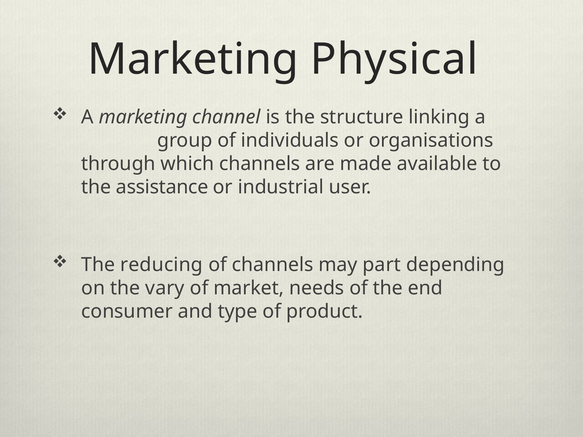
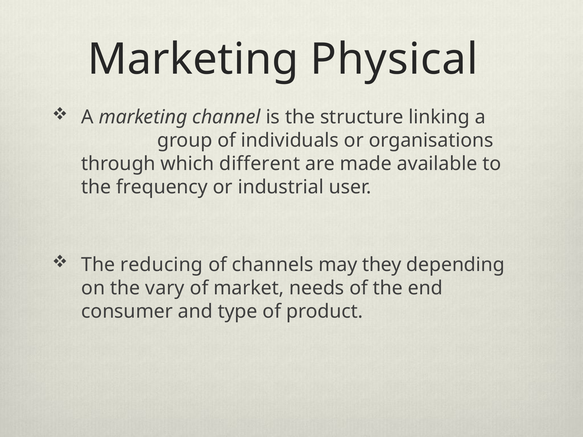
which channels: channels -> different (260, 164)
assistance: assistance -> frequency (162, 187)
part: part -> they (382, 265)
